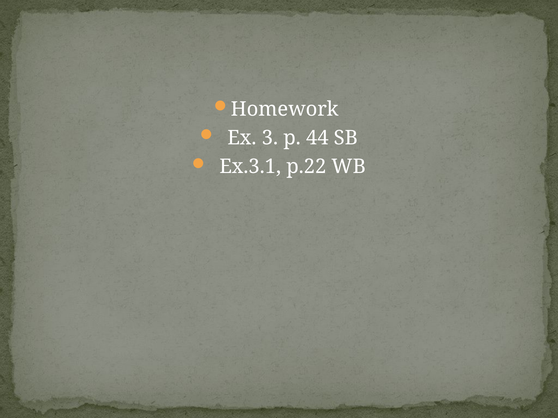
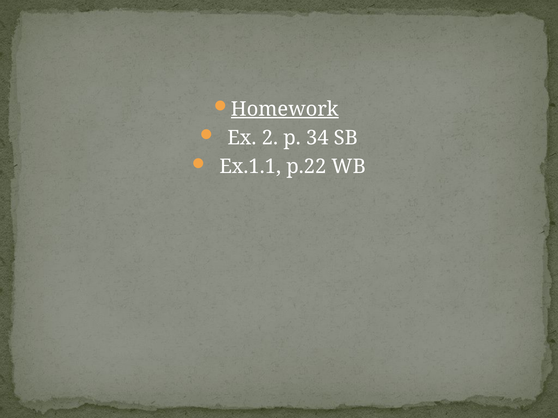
Homework underline: none -> present (285, 109)
3: 3 -> 2 (270, 138)
44: 44 -> 34 (317, 138)
Ex.3.1: Ex.3.1 -> Ex.1.1 (250, 167)
